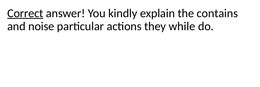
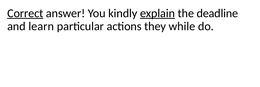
explain underline: none -> present (158, 13)
contains: contains -> deadline (217, 13)
noise: noise -> learn (41, 26)
